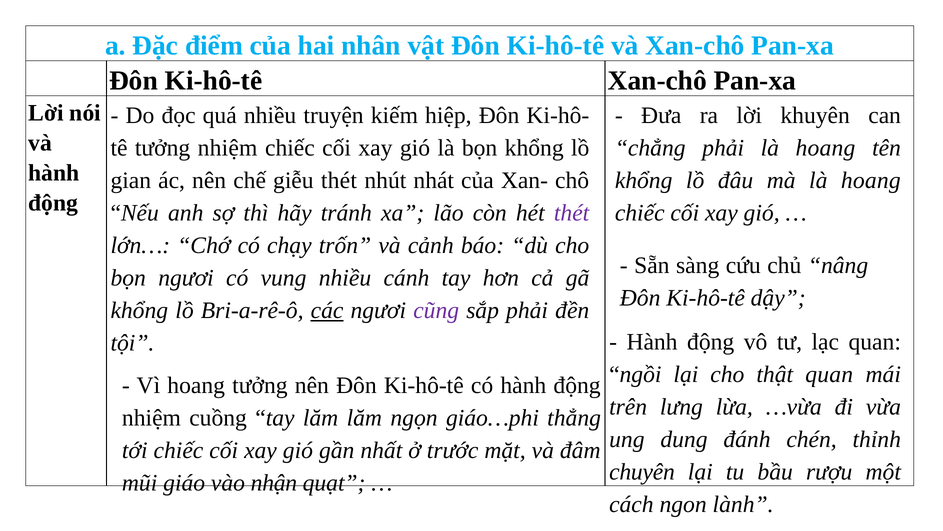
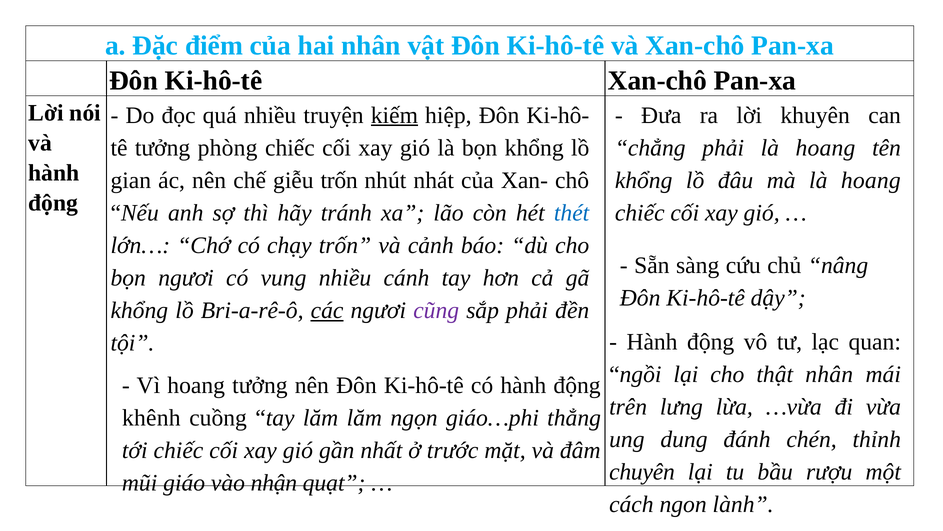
kiếm underline: none -> present (394, 115)
tưởng nhiệm: nhiệm -> phòng (228, 148)
giễu thét: thét -> trốn (339, 180)
thét colour: purple -> blue (572, 213)
thật quan: quan -> nhân (829, 374)
nhiệm: nhiệm -> khênh (151, 418)
